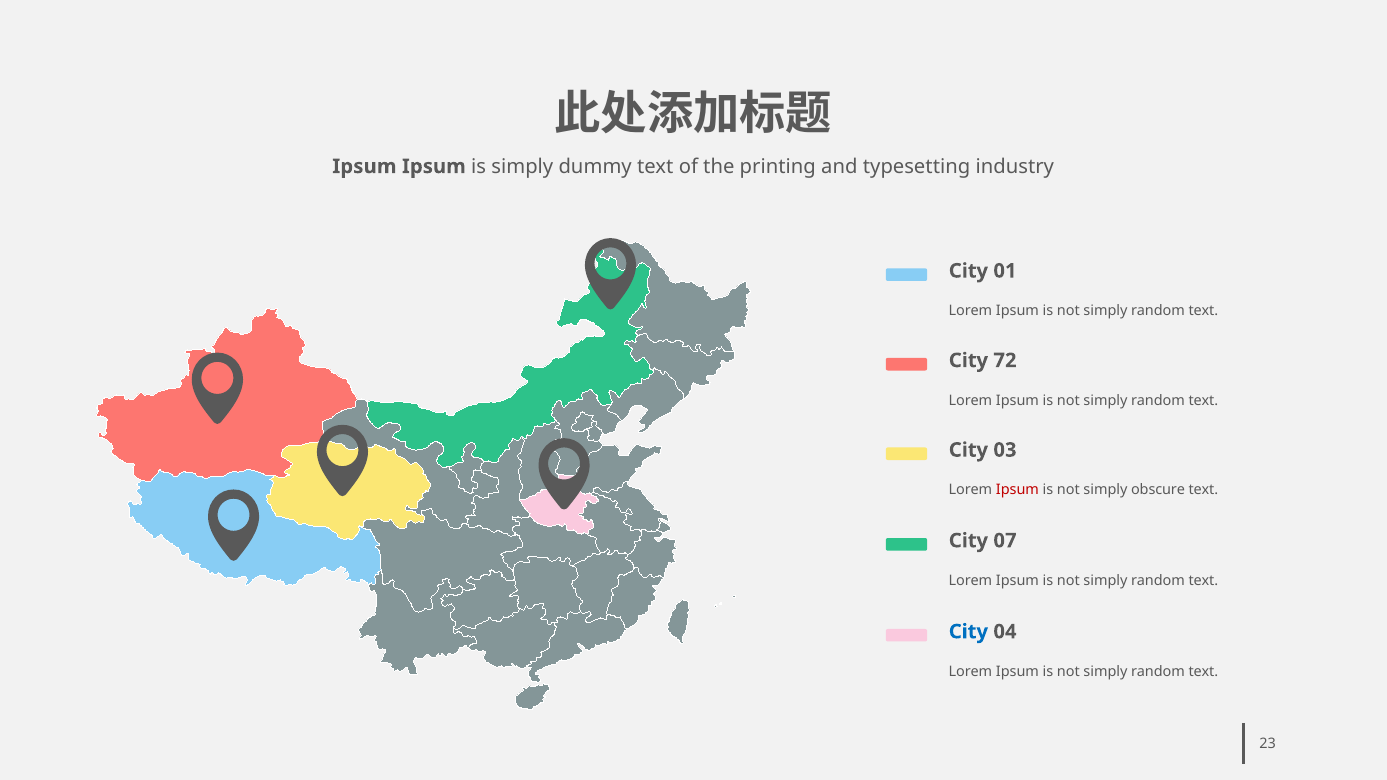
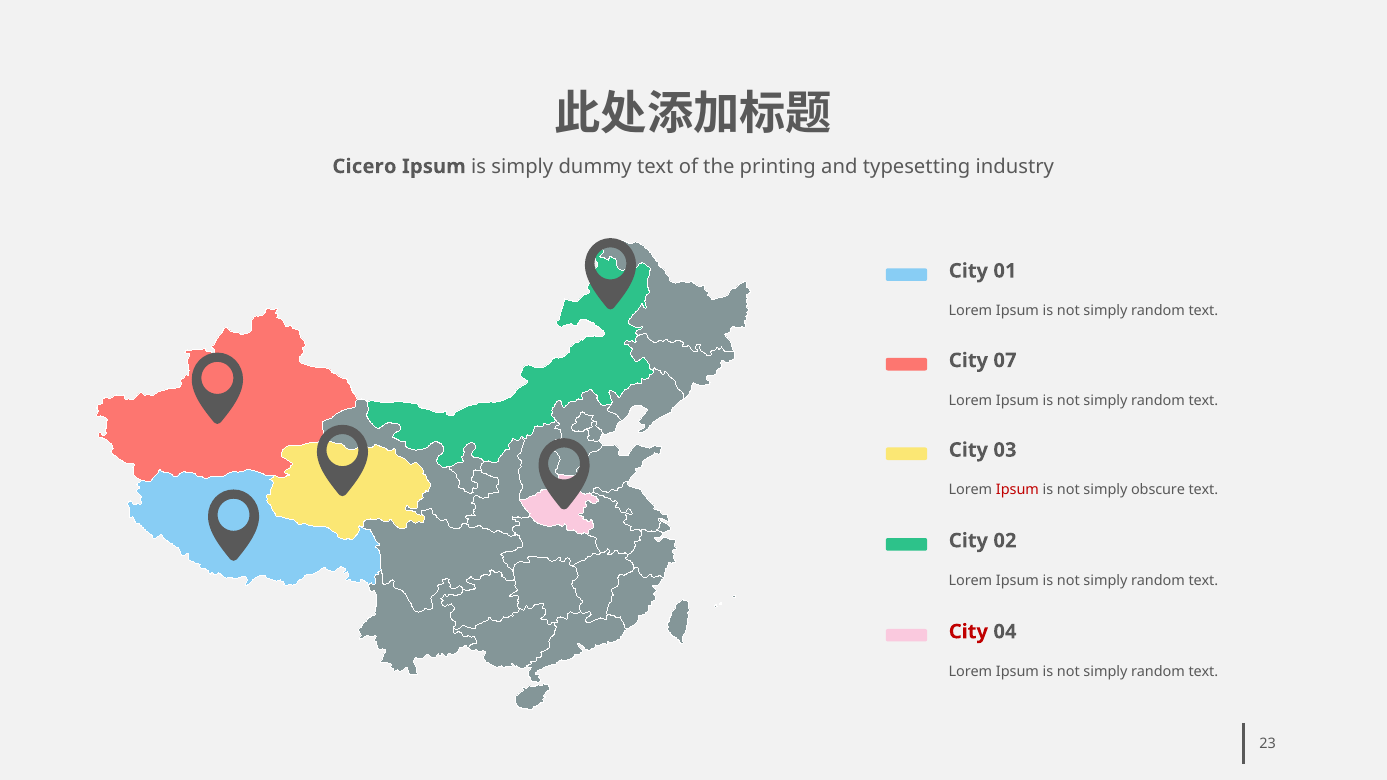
Ipsum: Ipsum -> Cicero (364, 166)
72: 72 -> 07 (1005, 361)
07: 07 -> 02 (1005, 541)
City colour: blue -> red (968, 632)
